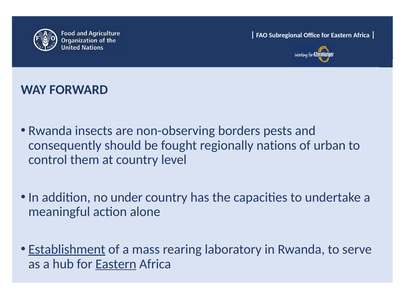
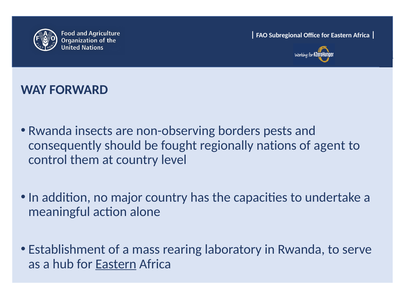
urban: urban -> agent (330, 145)
under: under -> major (127, 197)
Establishment underline: present -> none (67, 249)
